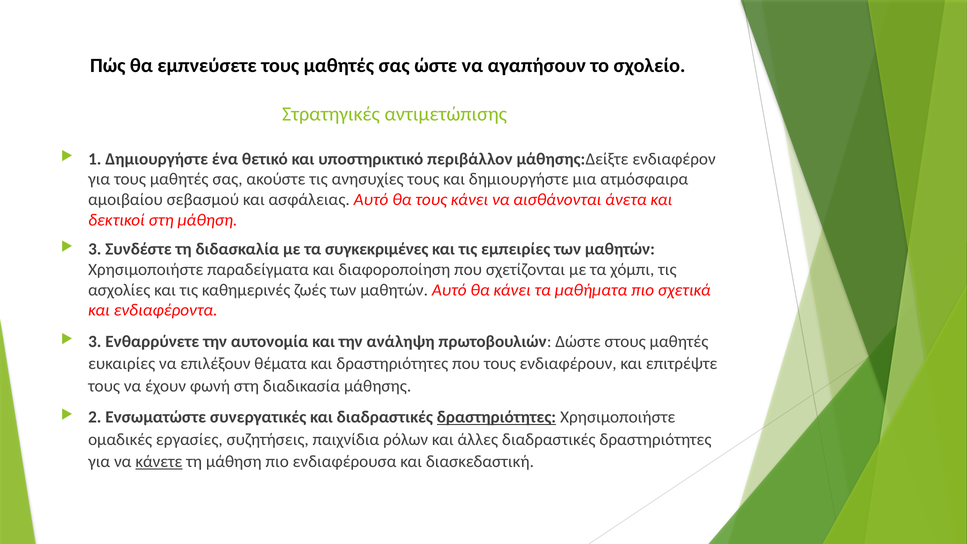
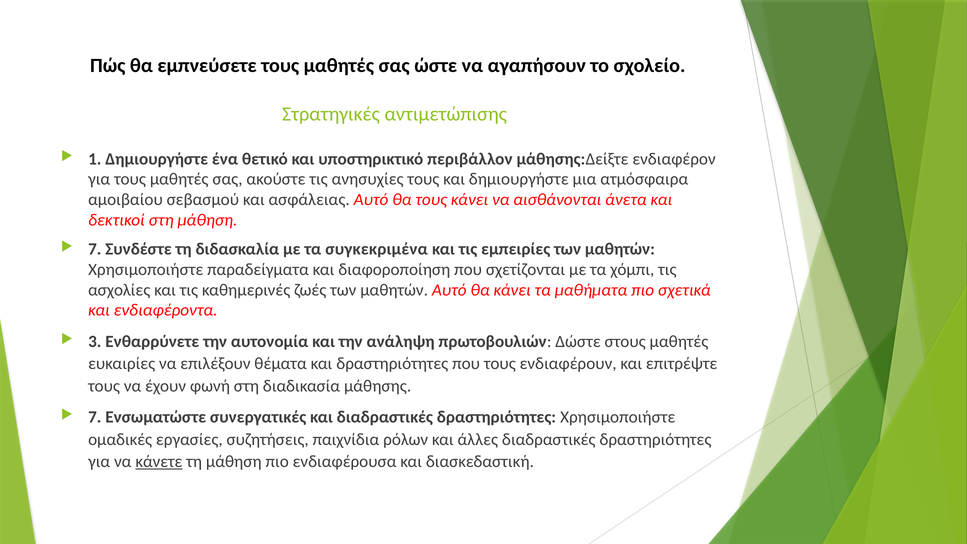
3: 3 -> 7 (95, 249)
συγκεκριμένες: συγκεκριμένες -> συγκεκριμένα (377, 249)
2: 2 -> 7 (95, 417)
δραστηριότητες underline: present -> none (496, 417)
